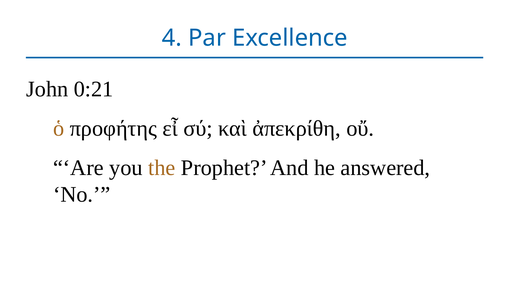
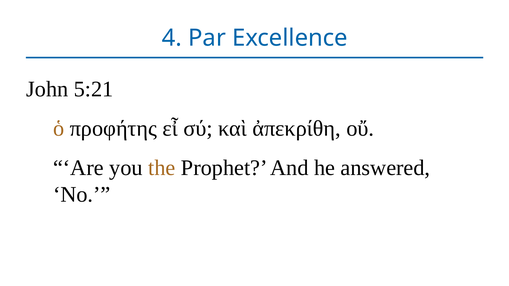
0:21: 0:21 -> 5:21 (94, 89)
